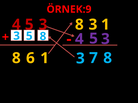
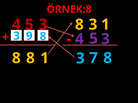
ÖRNEK:9: ÖRNEK:9 -> ÖRNEK:8 (69, 9)
3 5: 5 -> 9 (29, 36)
8 6: 6 -> 8 (30, 58)
